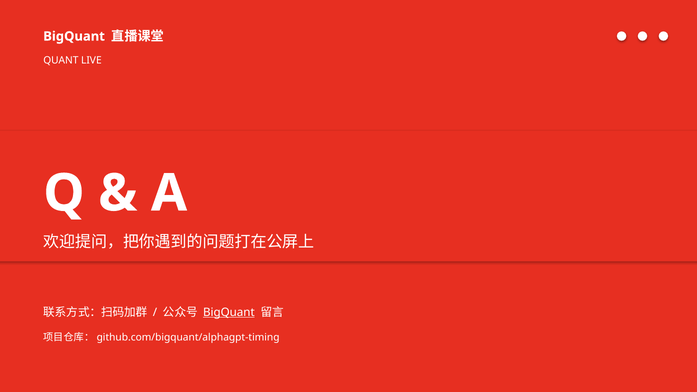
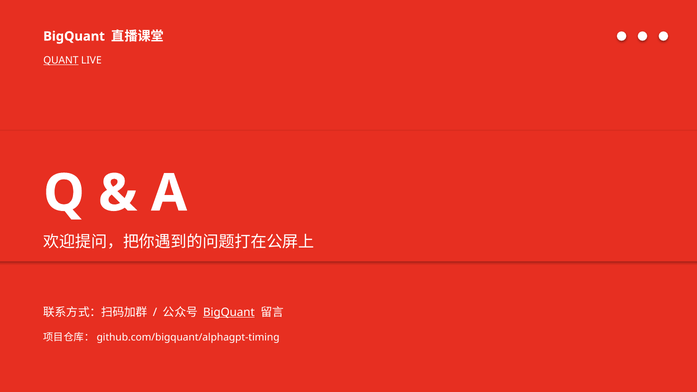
QUANT underline: none -> present (61, 61)
